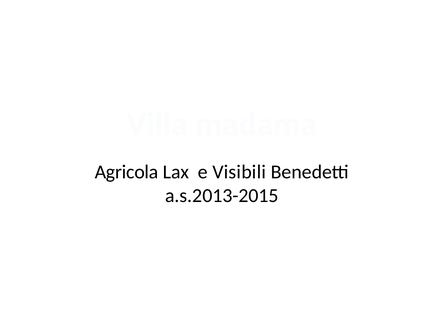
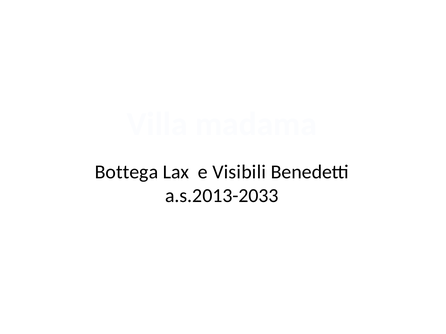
Agricola: Agricola -> Bottega (126, 172)
a.s.2013-2015: a.s.2013-2015 -> a.s.2013-2033 (222, 196)
